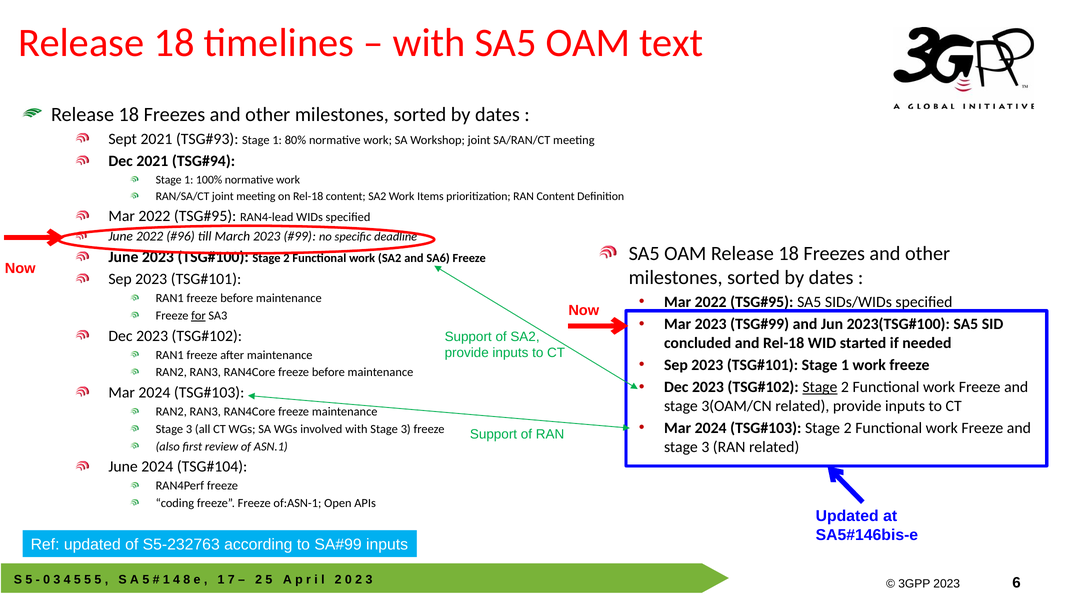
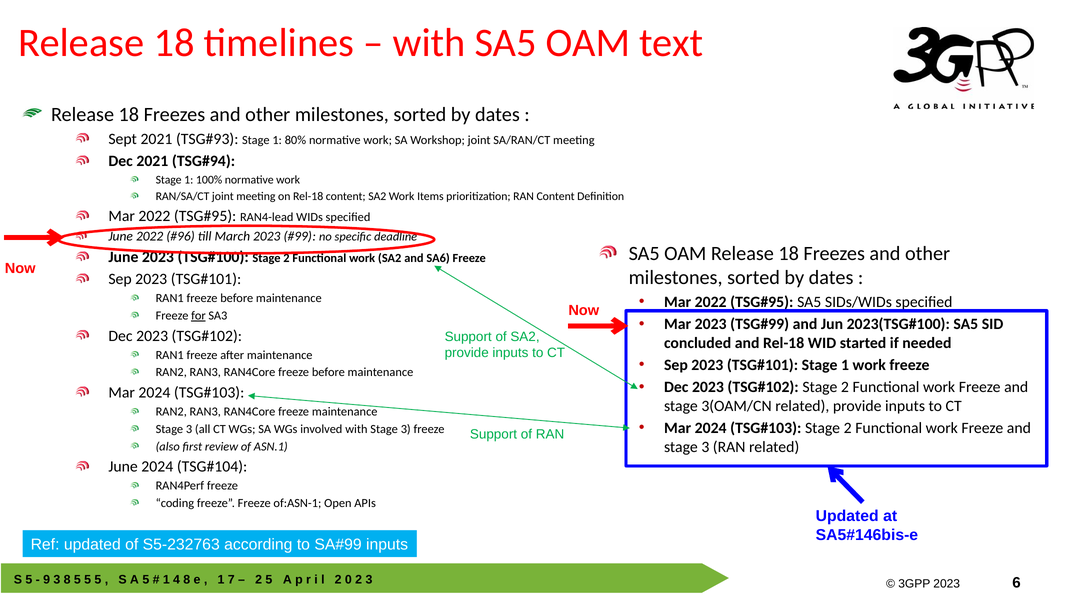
Stage underline: present -> none (820, 387)
0: 0 -> 9 (47, 580)
3 4: 4 -> 8 (67, 580)
